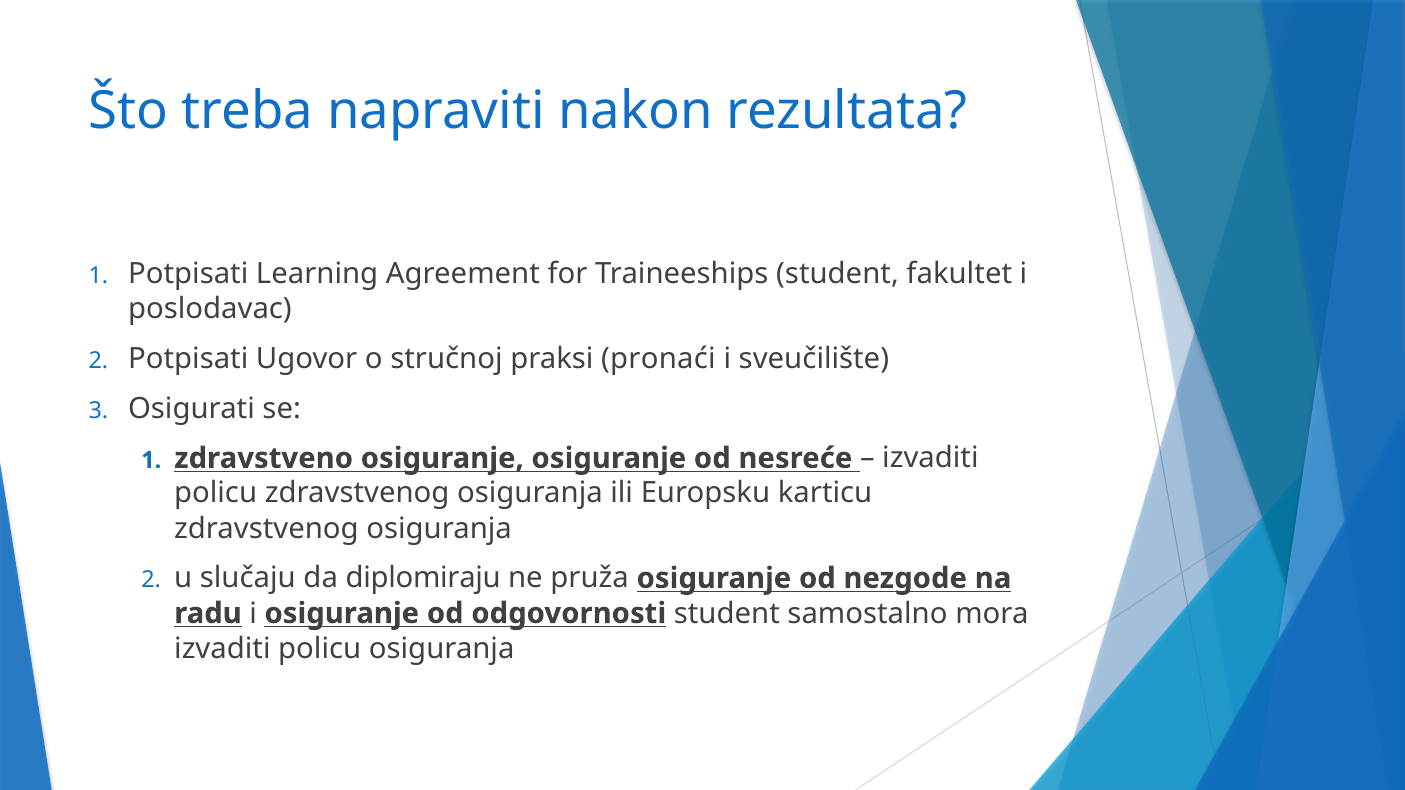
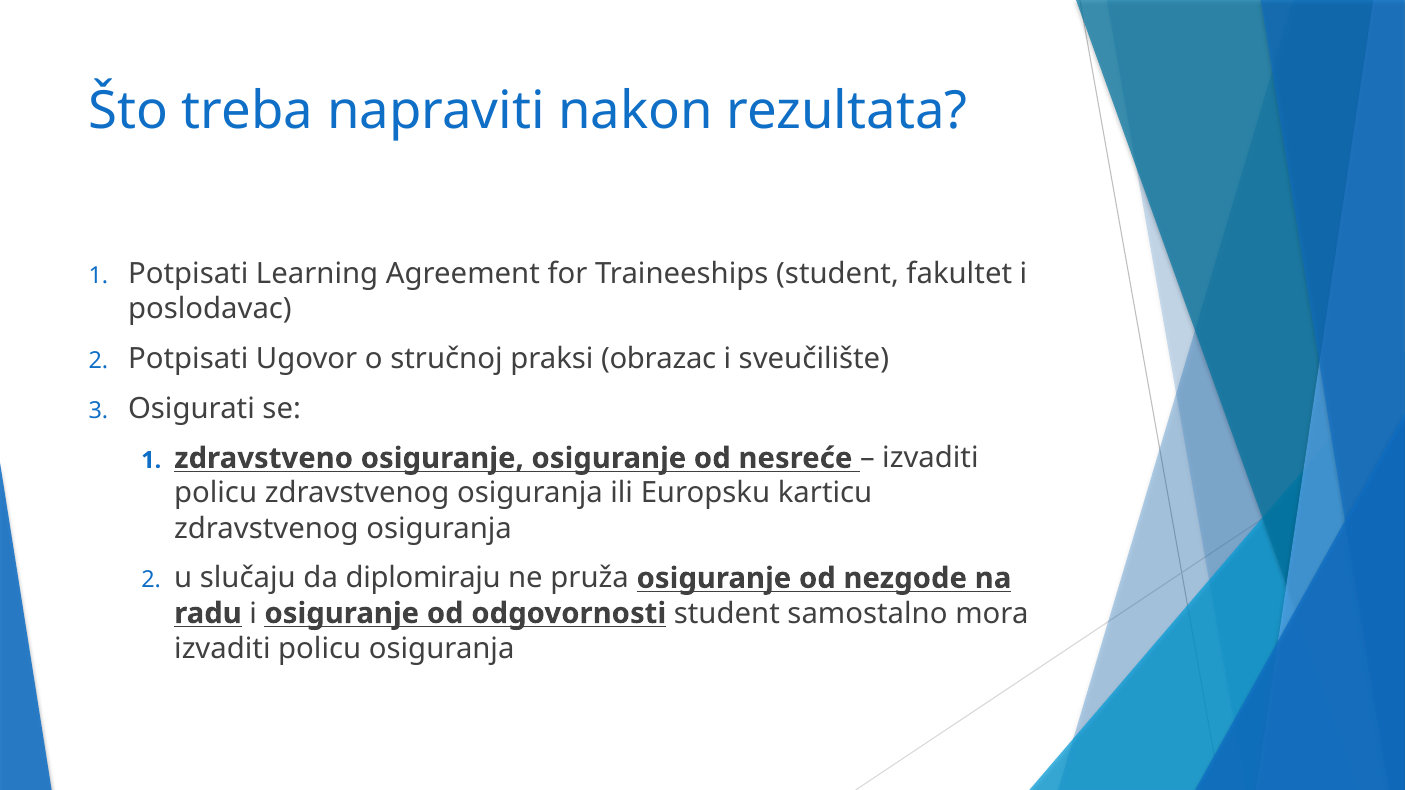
pronaći: pronaći -> obrazac (659, 359)
